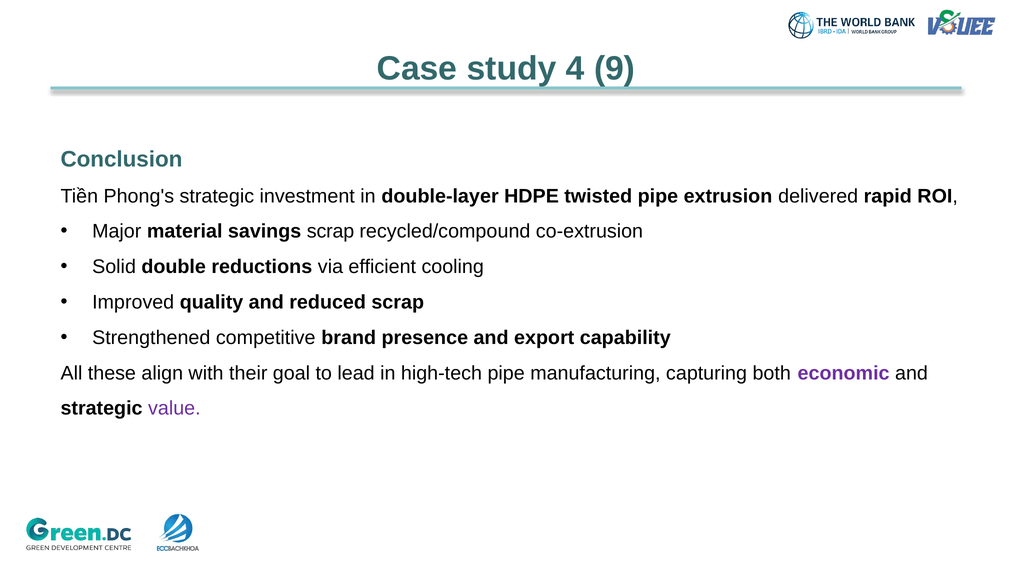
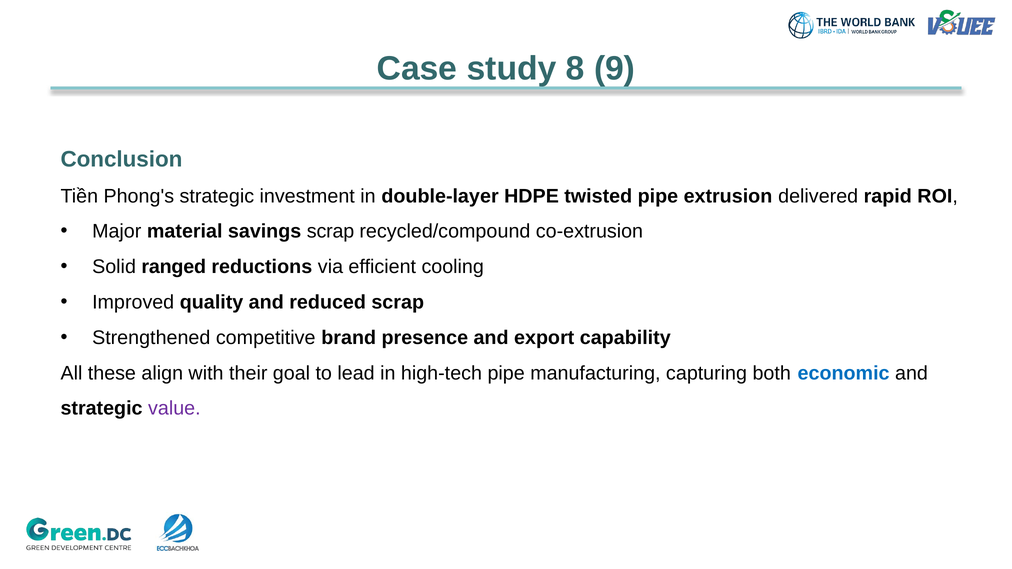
4: 4 -> 8 (575, 68)
double: double -> ranged (174, 267)
economic colour: purple -> blue (844, 373)
